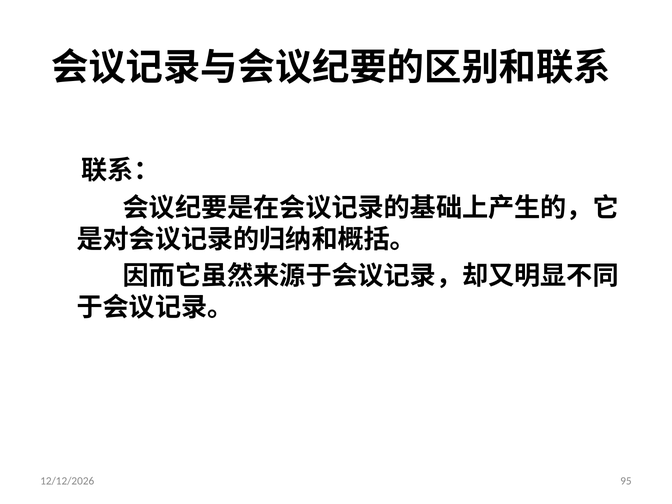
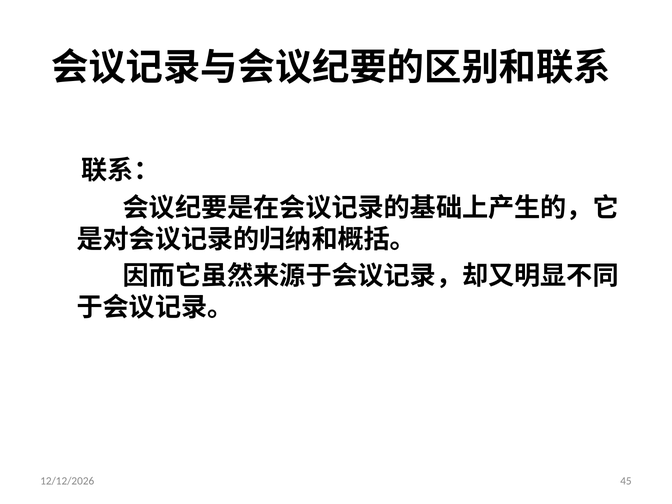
95: 95 -> 45 (626, 481)
